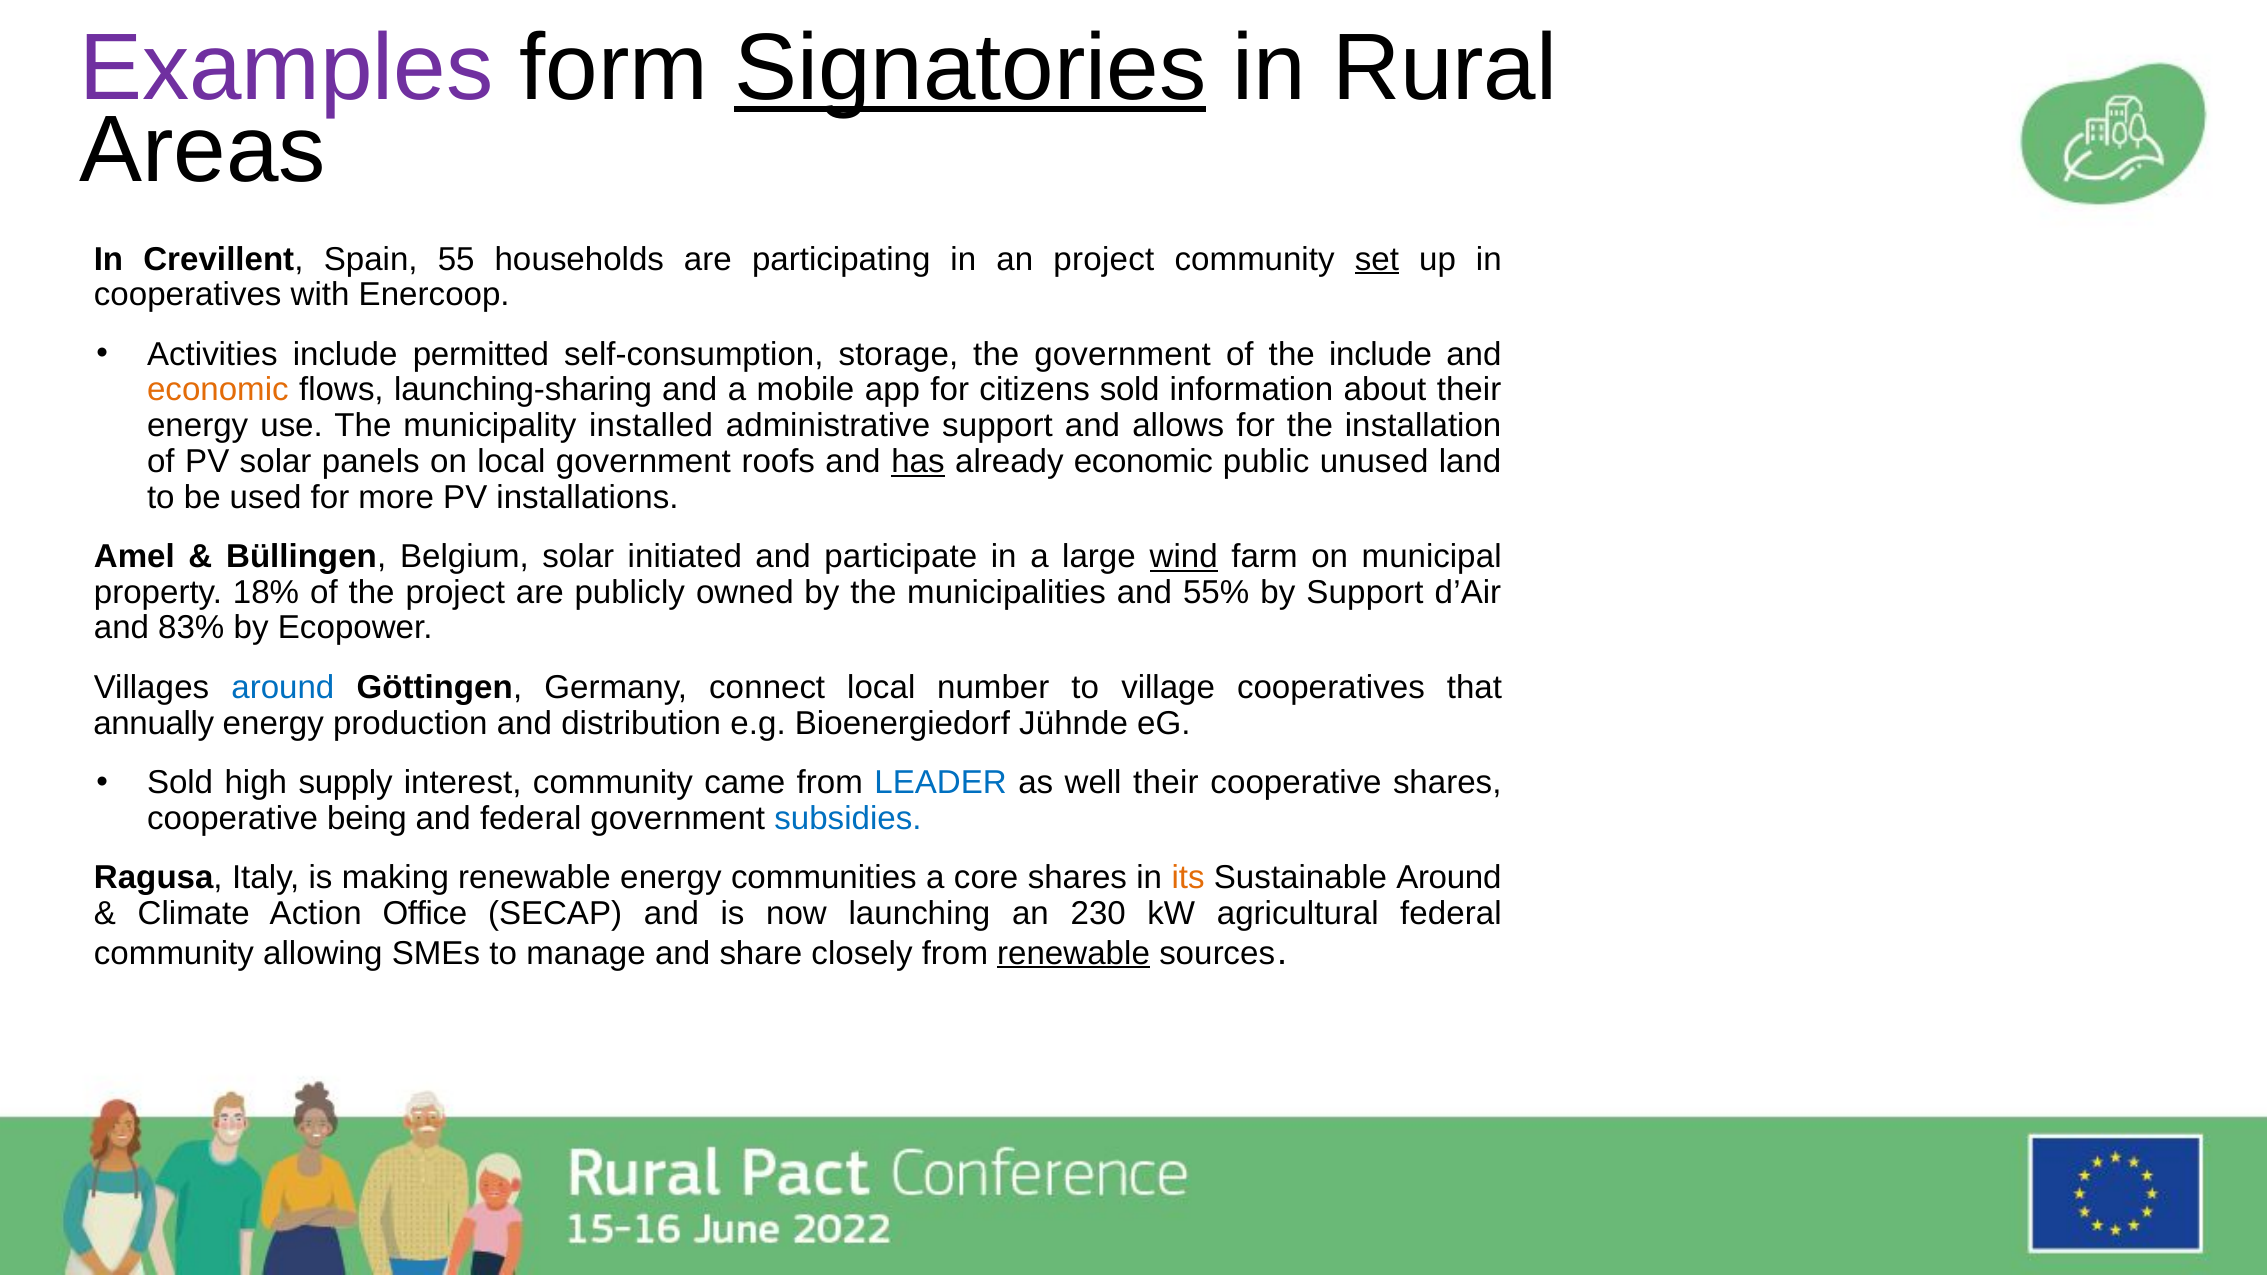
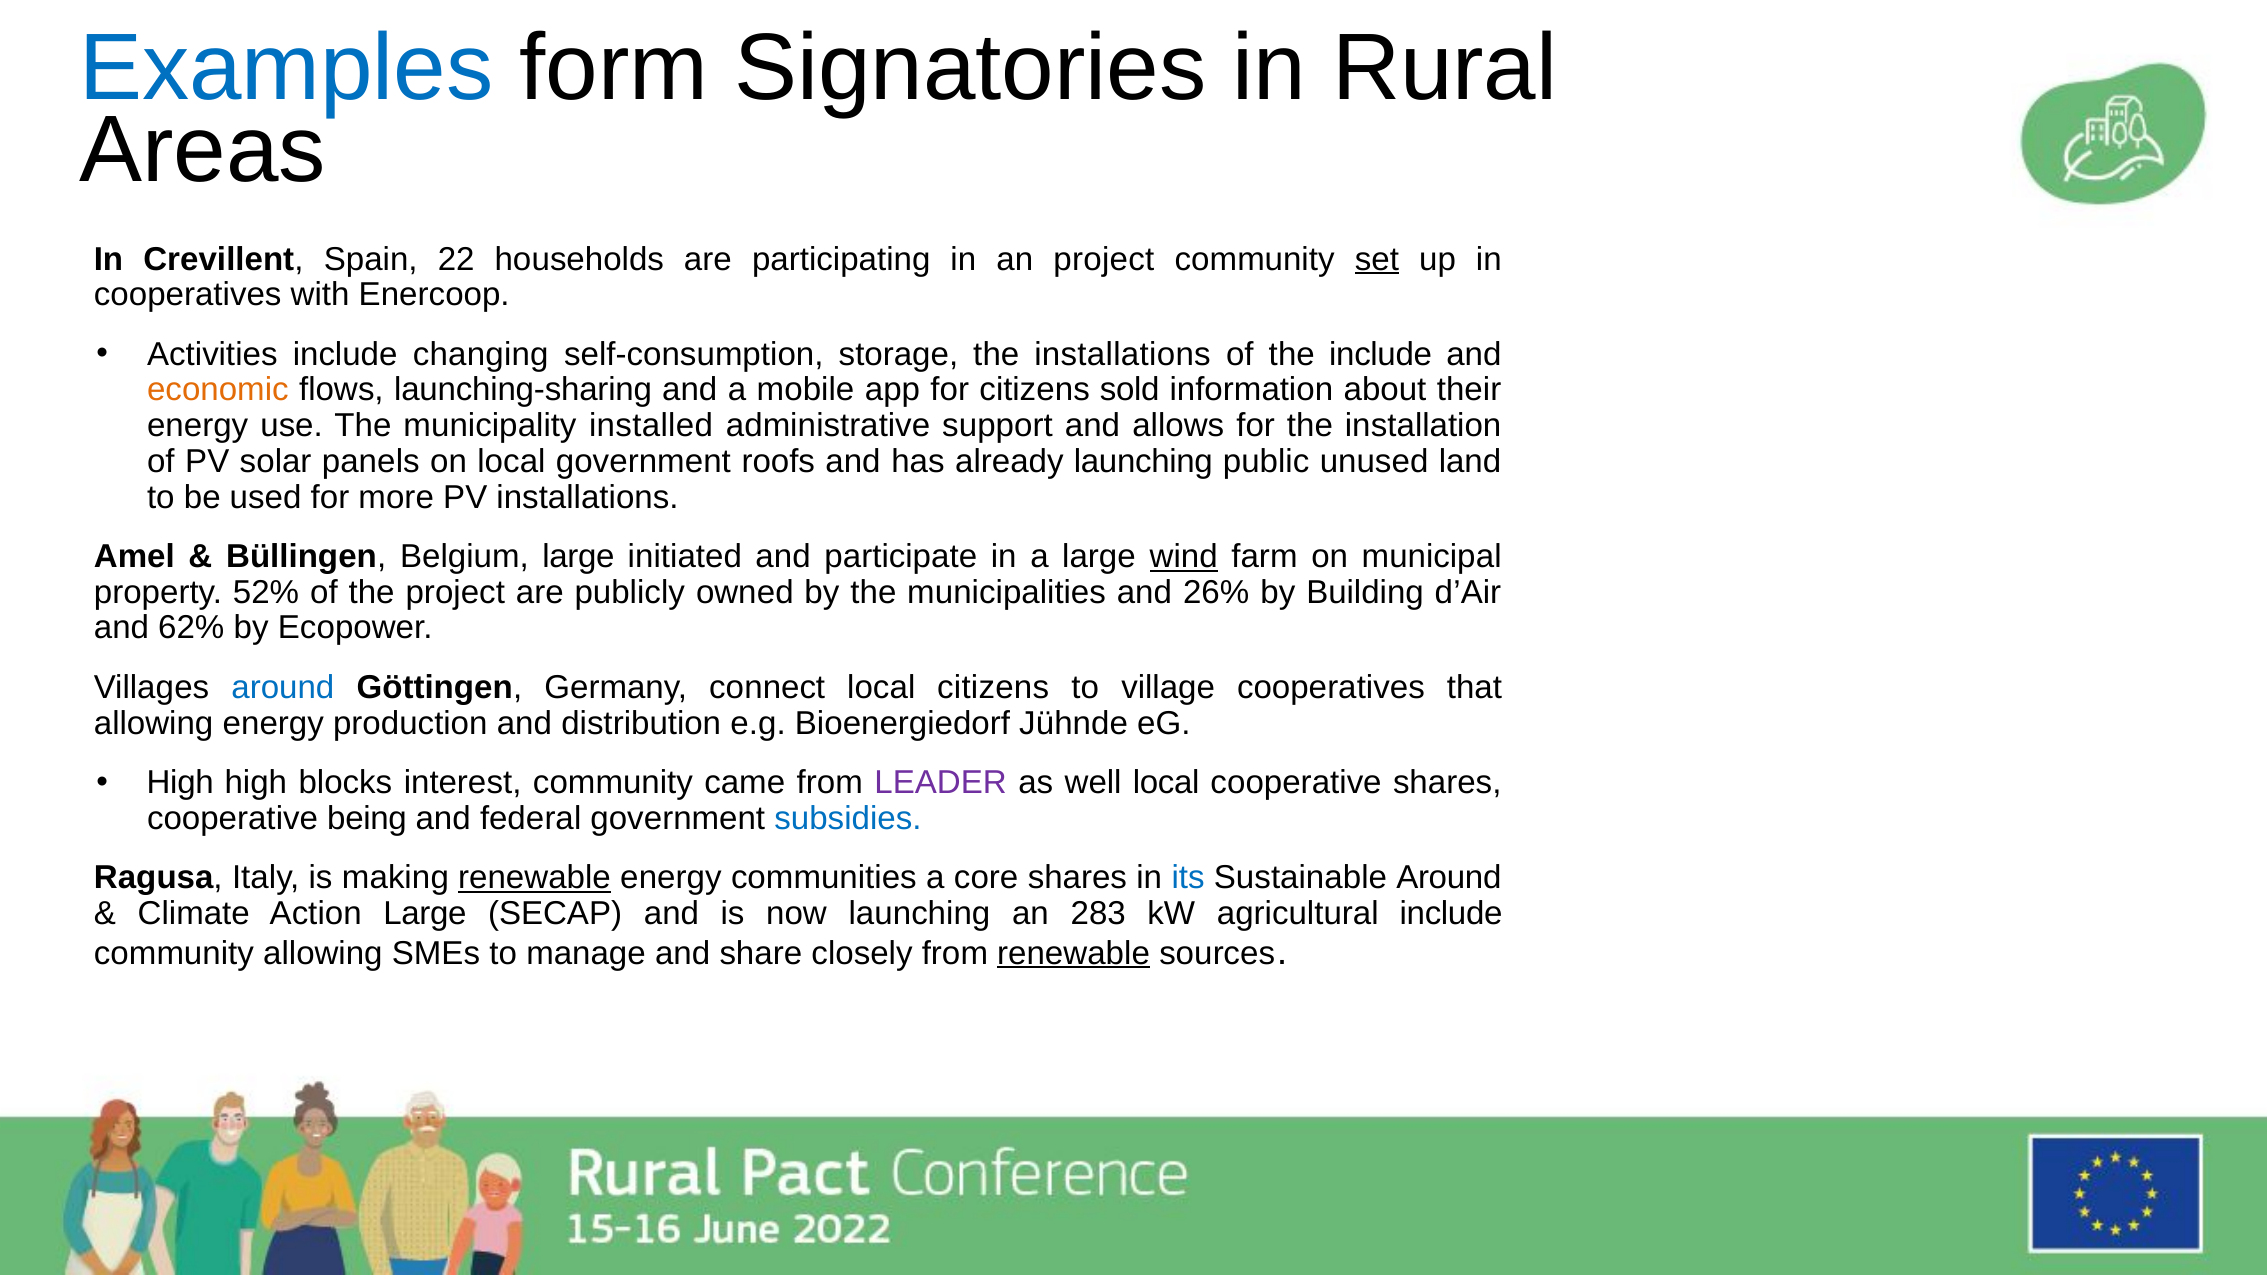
Examples colour: purple -> blue (287, 69)
Signatories underline: present -> none (970, 69)
55: 55 -> 22 (456, 259)
permitted: permitted -> changing (481, 354)
the government: government -> installations (1123, 354)
has underline: present -> none (918, 462)
already economic: economic -> launching (1143, 462)
Belgium solar: solar -> large (578, 557)
18%: 18% -> 52% (266, 592)
55%: 55% -> 26% (1216, 592)
by Support: Support -> Building (1365, 592)
83%: 83% -> 62% (191, 628)
local number: number -> citizens (993, 688)
annually: annually -> allowing (154, 723)
Sold: Sold -> High (180, 783)
supply: supply -> blocks (345, 783)
LEADER colour: blue -> purple (941, 783)
well their: their -> local (1166, 783)
renewable underline: none -> present (534, 878)
its colour: orange -> blue (1188, 878)
Action Office: Office -> Large (425, 914)
230: 230 -> 283 (1098, 914)
agricultural federal: federal -> include (1451, 914)
